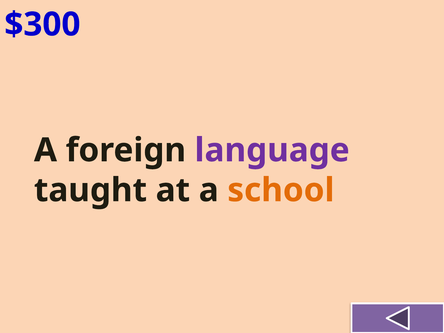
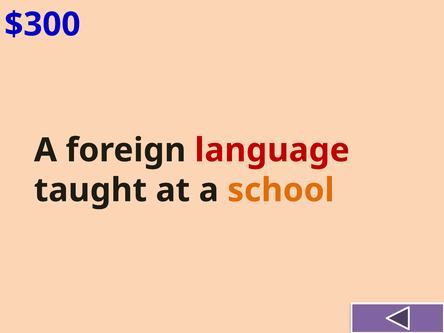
language colour: purple -> red (272, 150)
